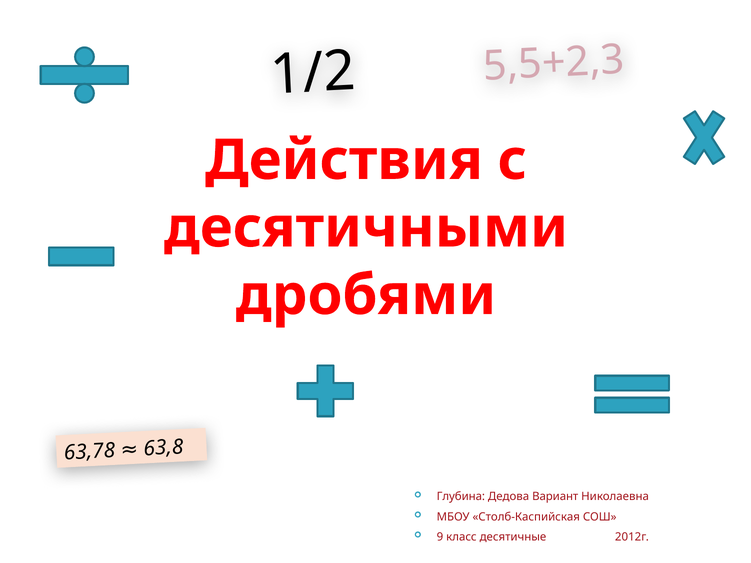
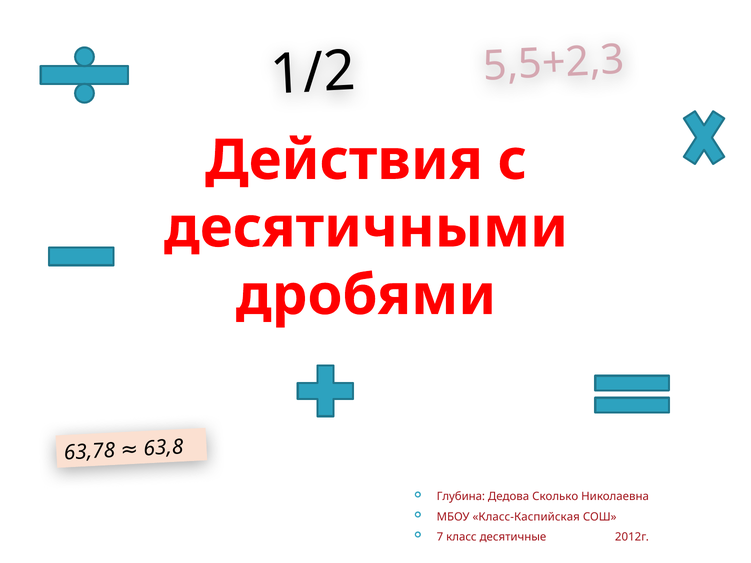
Вариант: Вариант -> Сколько (555, 497)
Столб-Каспийская: Столб-Каспийская -> Класс-Каспийская (526, 517)
9: 9 -> 7 (440, 537)
